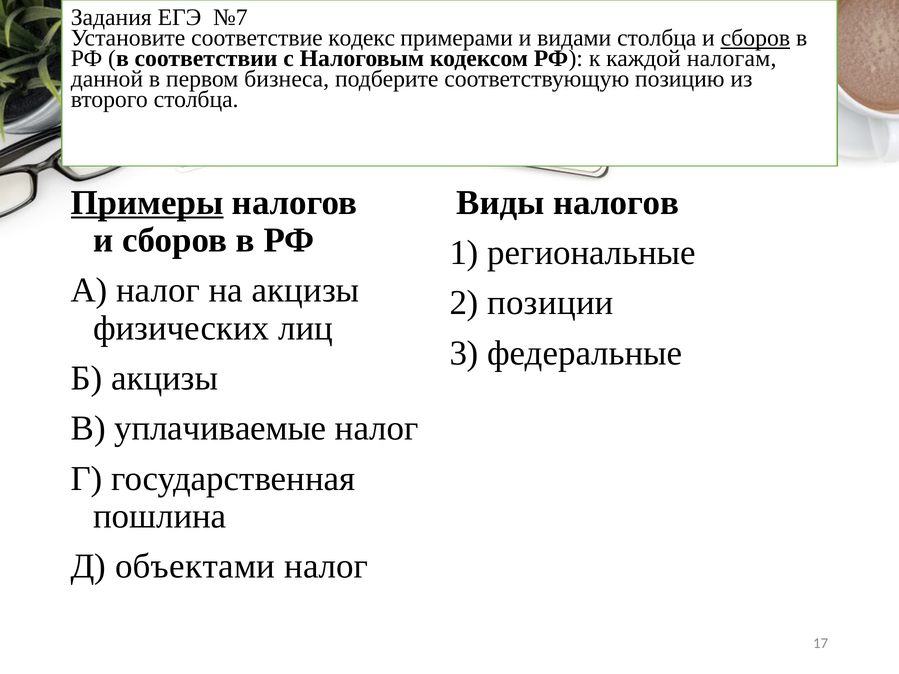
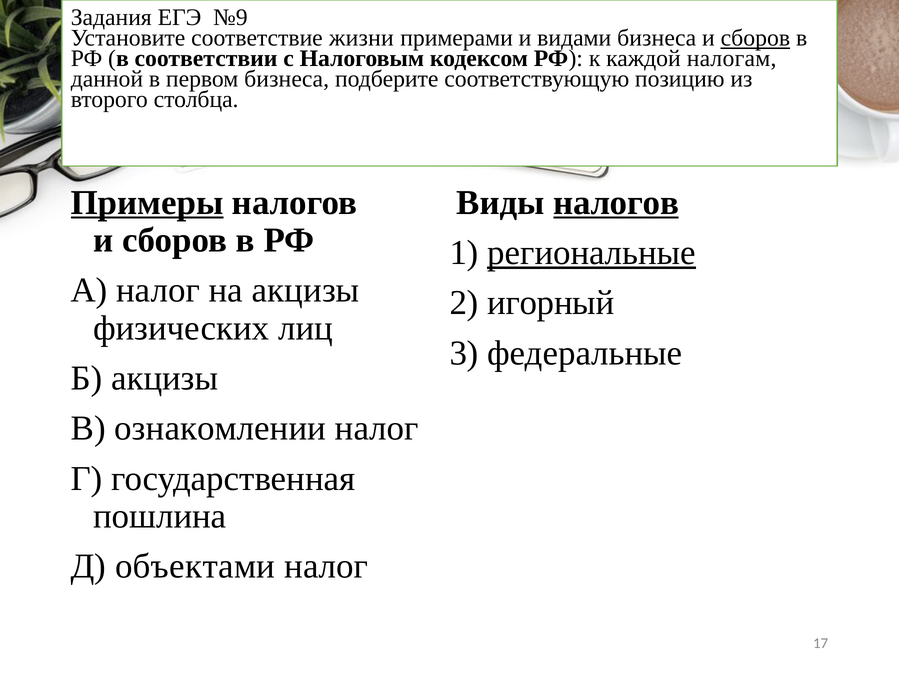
№7: №7 -> №9 (230, 17)
кодекс: кодекс -> жизни (361, 38)
видами столбца: столбца -> бизнеса (657, 38)
налогов underline: none -> present (616, 203)
региональные underline: none -> present (592, 253)
позиции: позиции -> игорный (551, 303)
уплачиваемые: уплачиваемые -> ознакомлении (220, 429)
